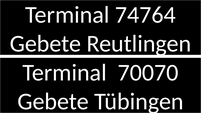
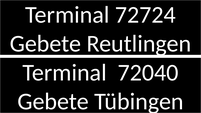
74764: 74764 -> 72724 (145, 15)
70070: 70070 -> 72040 (148, 73)
